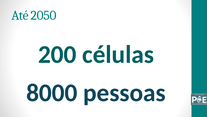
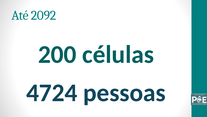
2050: 2050 -> 2092 (43, 15)
8000: 8000 -> 4724 (52, 92)
